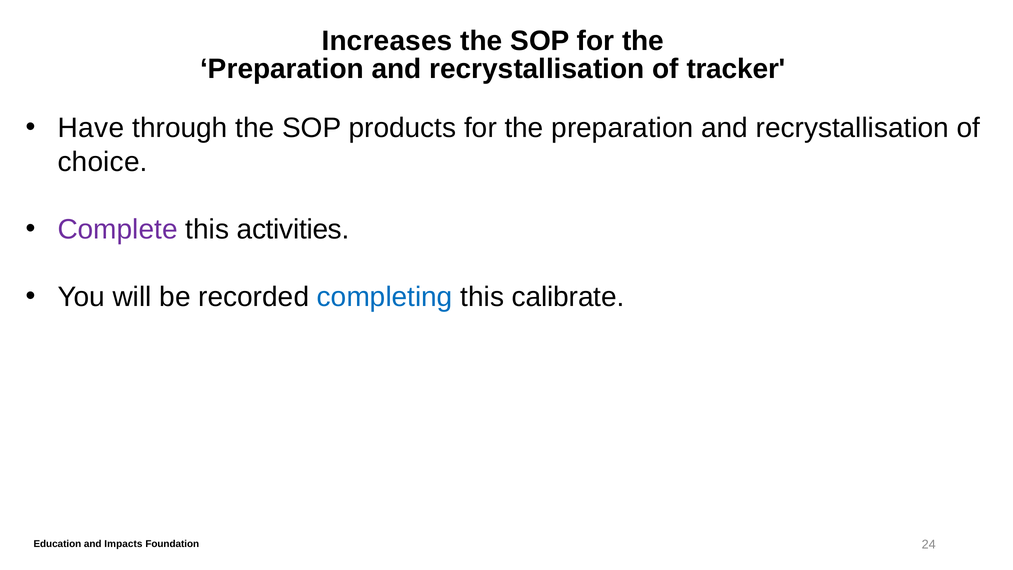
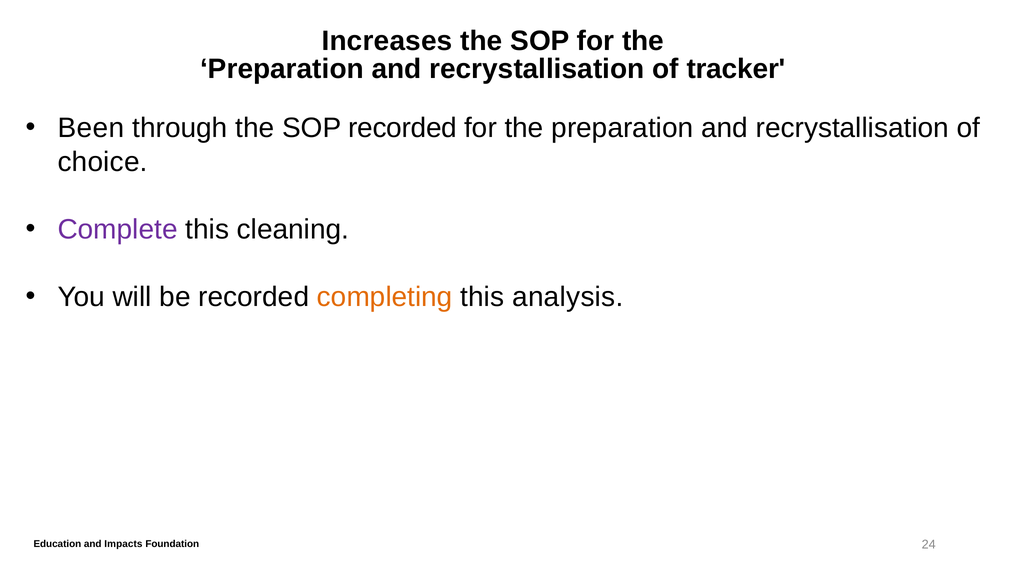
Have: Have -> Been (91, 128)
SOP products: products -> recorded (403, 128)
activities: activities -> cleaning (293, 229)
completing colour: blue -> orange (385, 297)
calibrate: calibrate -> analysis (568, 297)
